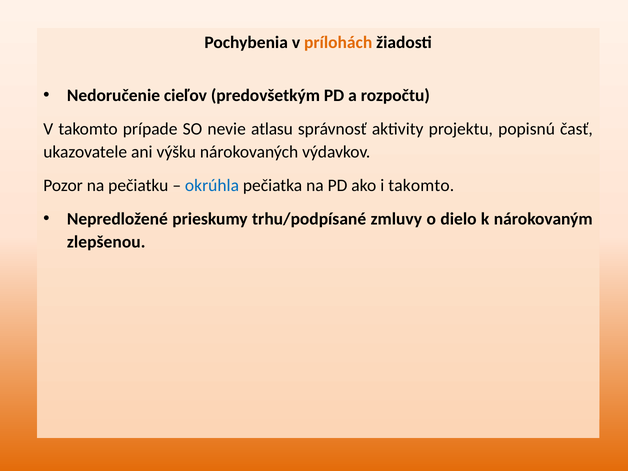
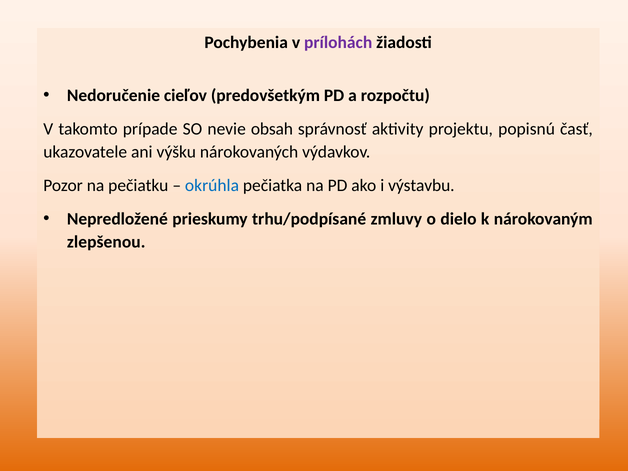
prílohách colour: orange -> purple (338, 43)
atlasu: atlasu -> obsah (272, 129)
i takomto: takomto -> výstavbu (421, 185)
